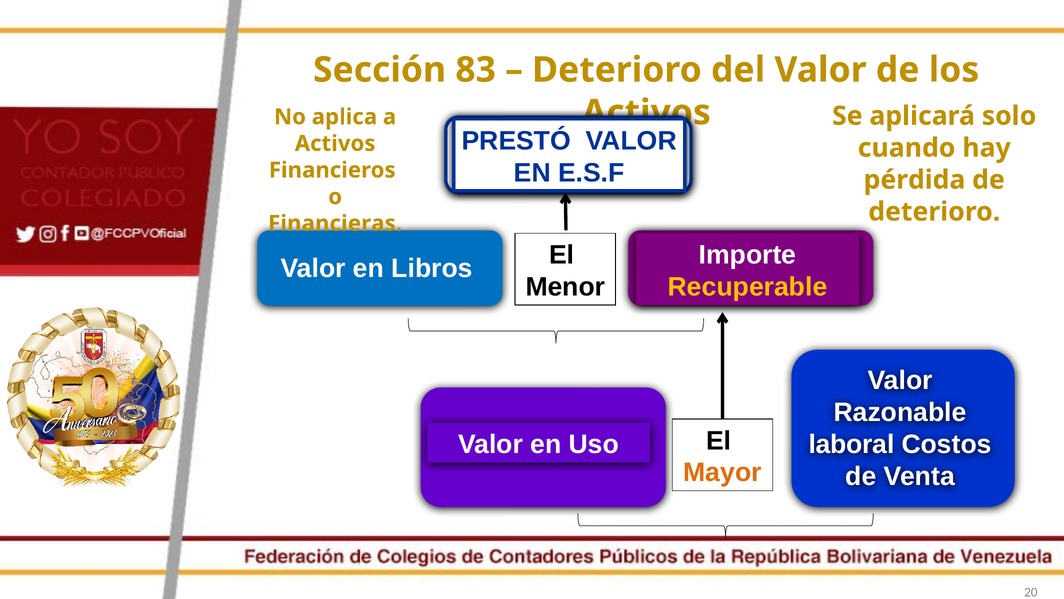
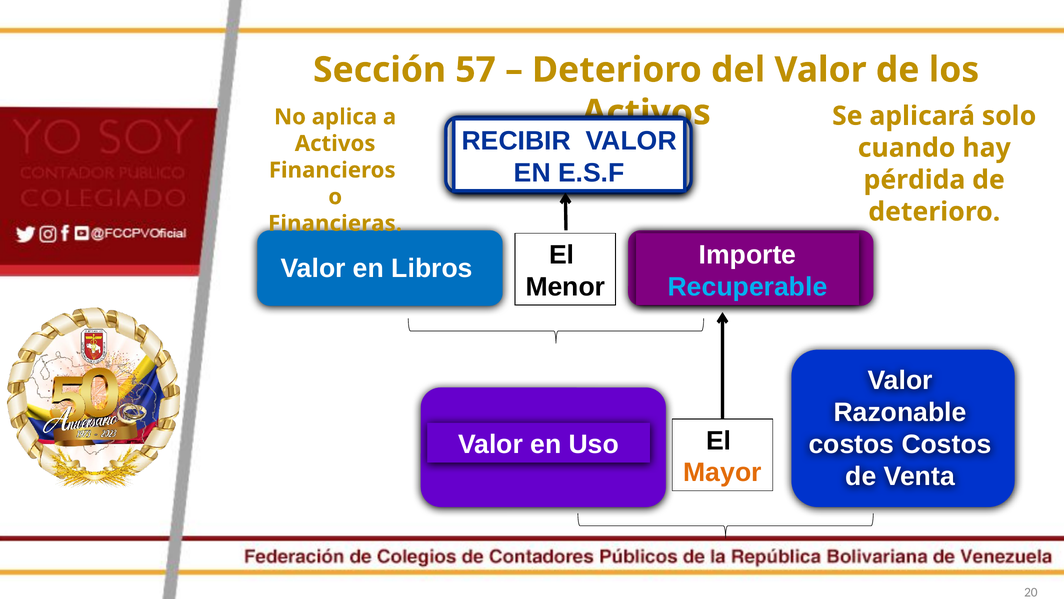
83: 83 -> 57 (476, 70)
PRESTÓ: PRESTÓ -> RECIBIR (516, 141)
Recuperable colour: yellow -> light blue (748, 287)
laboral: laboral -> costos (851, 444)
